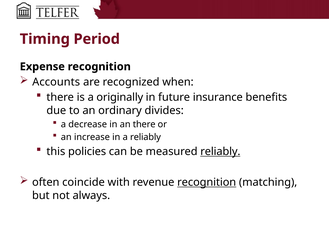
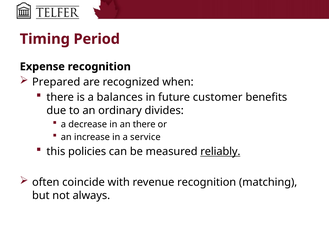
Accounts: Accounts -> Prepared (56, 82)
originally: originally -> balances (120, 97)
insurance: insurance -> customer (218, 97)
a reliably: reliably -> service (145, 137)
recognition underline: present -> none (207, 182)
